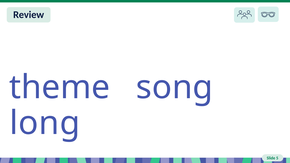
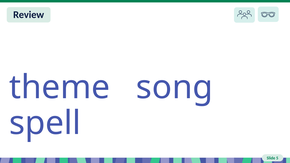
long: long -> spell (45, 123)
